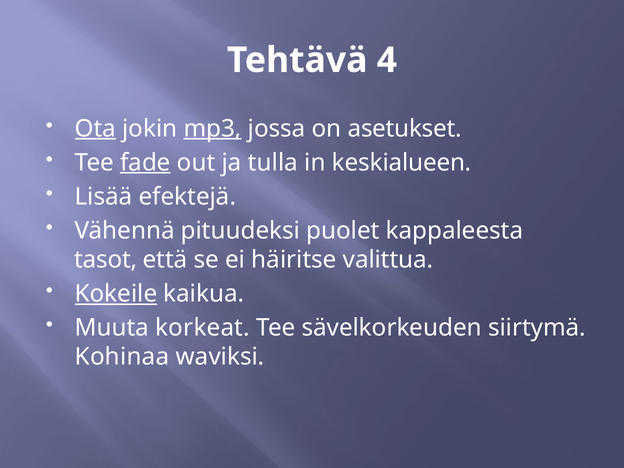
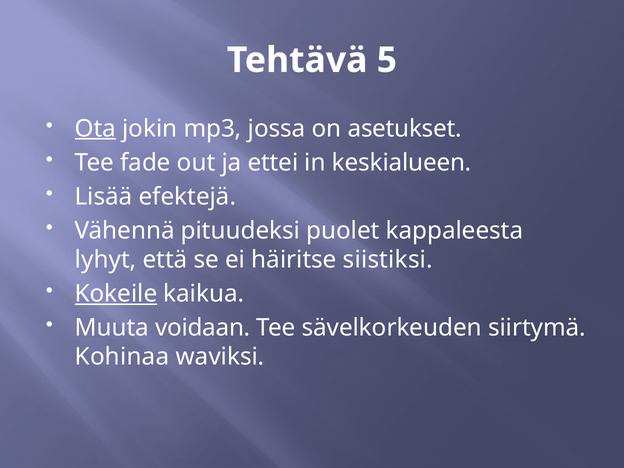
4: 4 -> 5 (387, 60)
mp3 underline: present -> none (213, 129)
fade underline: present -> none (145, 163)
tulla: tulla -> ettei (273, 163)
tasot: tasot -> lyhyt (106, 260)
valittua: valittua -> siistiksi (388, 260)
korkeat: korkeat -> voidaan (203, 328)
